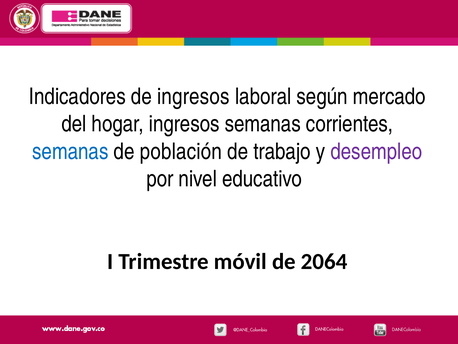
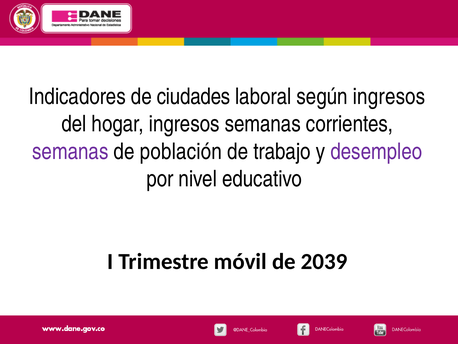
de ingresos: ingresos -> ciudades (194, 96)
según mercado: mercado -> ingresos (389, 96)
semanas colour: blue -> purple (70, 151)
2064: 2064 -> 2039 (324, 261)
